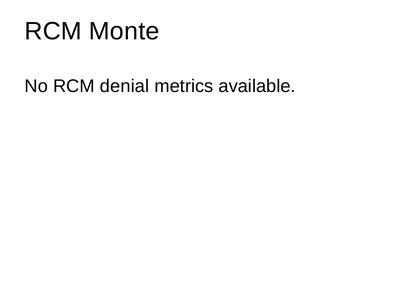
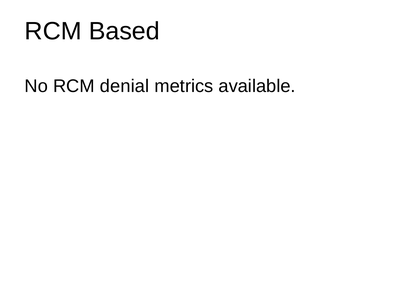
Monte: Monte -> Based (124, 31)
